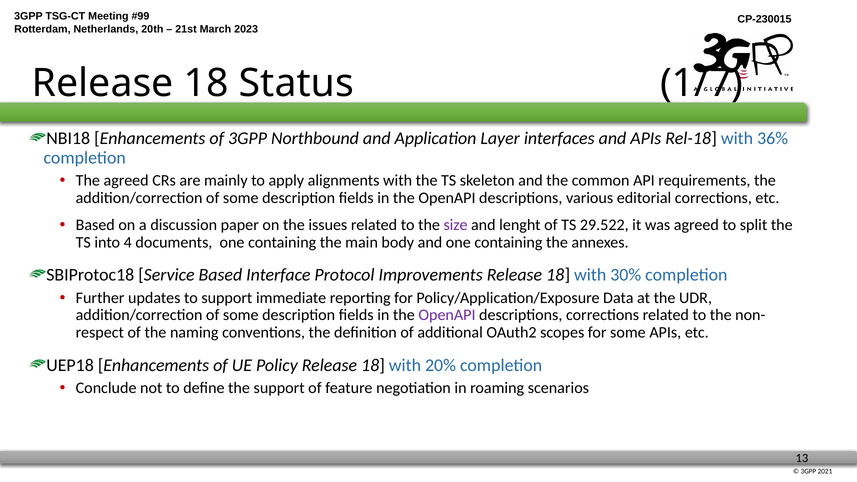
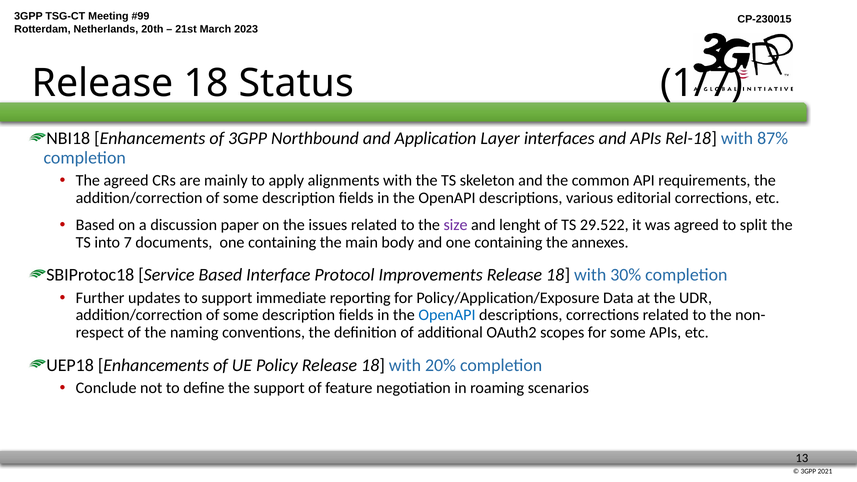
36%: 36% -> 87% (773, 138)
4: 4 -> 7 (128, 242)
OpenAPI colour: purple -> blue (447, 315)
